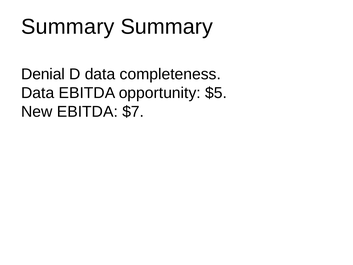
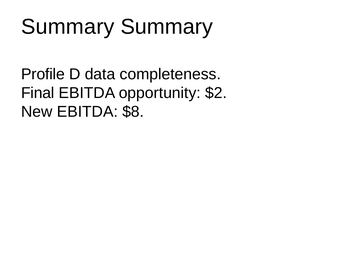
Denial: Denial -> Profile (43, 74)
Data: Data -> Final (38, 93)
$5: $5 -> $2 (216, 93)
$7: $7 -> $8 (133, 112)
